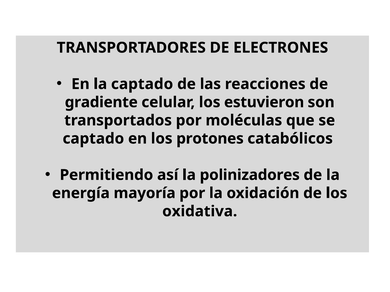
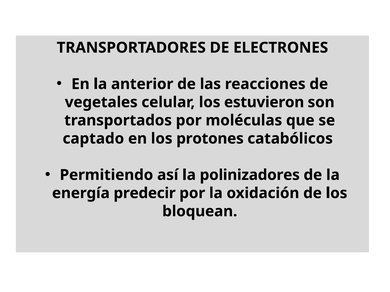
la captado: captado -> anterior (142, 84)
gradiente: gradiente -> vegetales (101, 102)
mayoría: mayoría -> predecir (145, 193)
oxidativa: oxidativa -> bloquean (200, 212)
